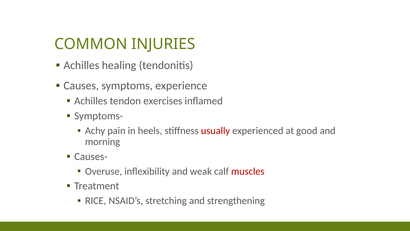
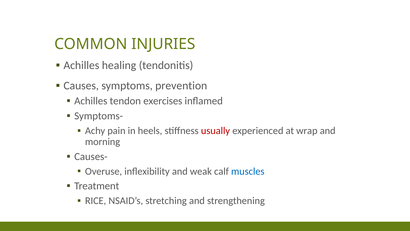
experience: experience -> prevention (181, 86)
good: good -> wrap (307, 131)
muscles colour: red -> blue (248, 171)
